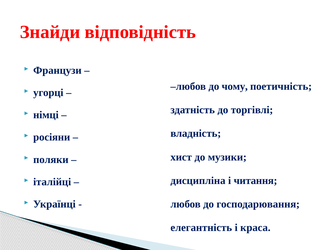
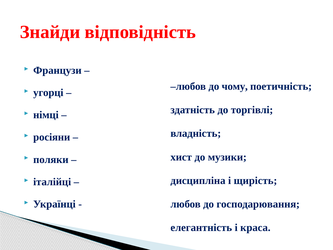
читання: читання -> щирість (255, 180)
